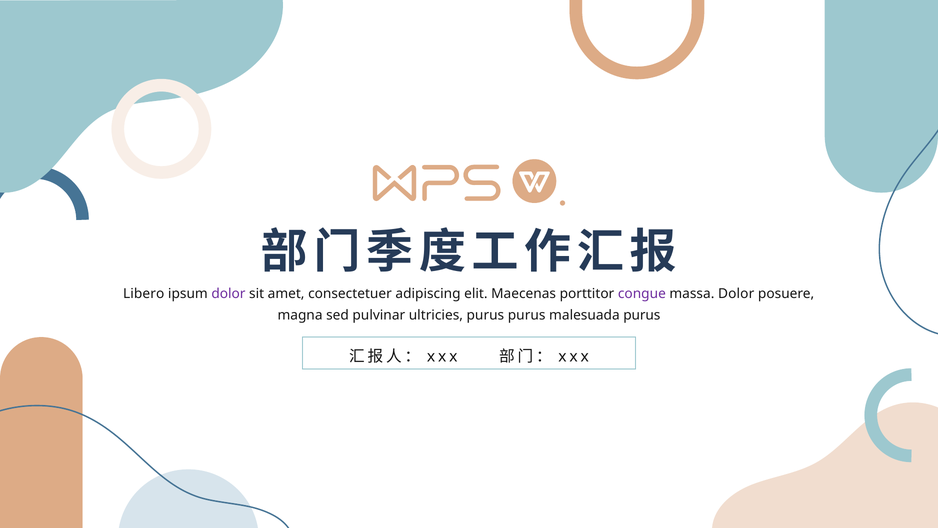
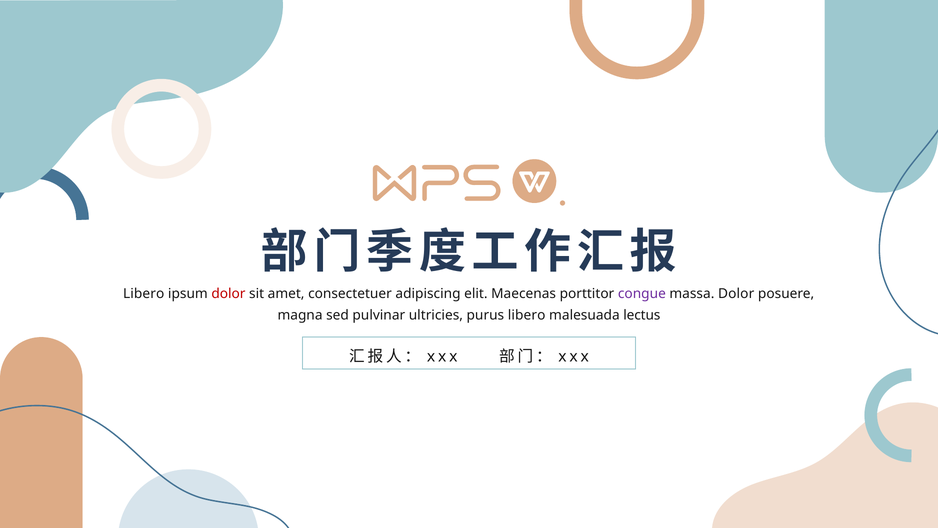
dolor colour: purple -> red (228, 293)
purus purus: purus -> libero (527, 315)
malesuada purus: purus -> lectus (642, 315)
